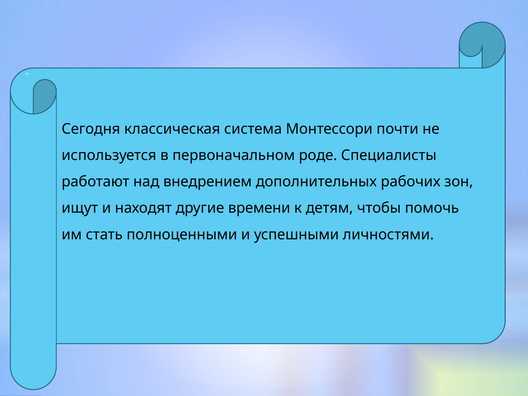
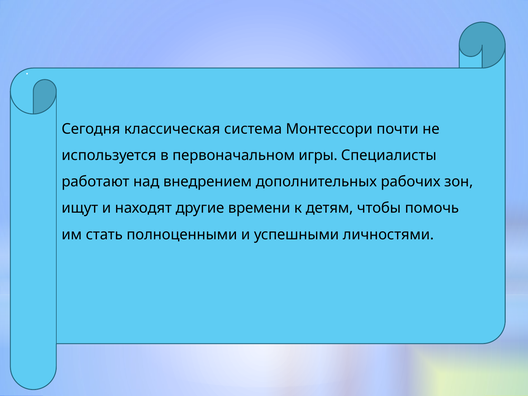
роде: роде -> игры (318, 155)
